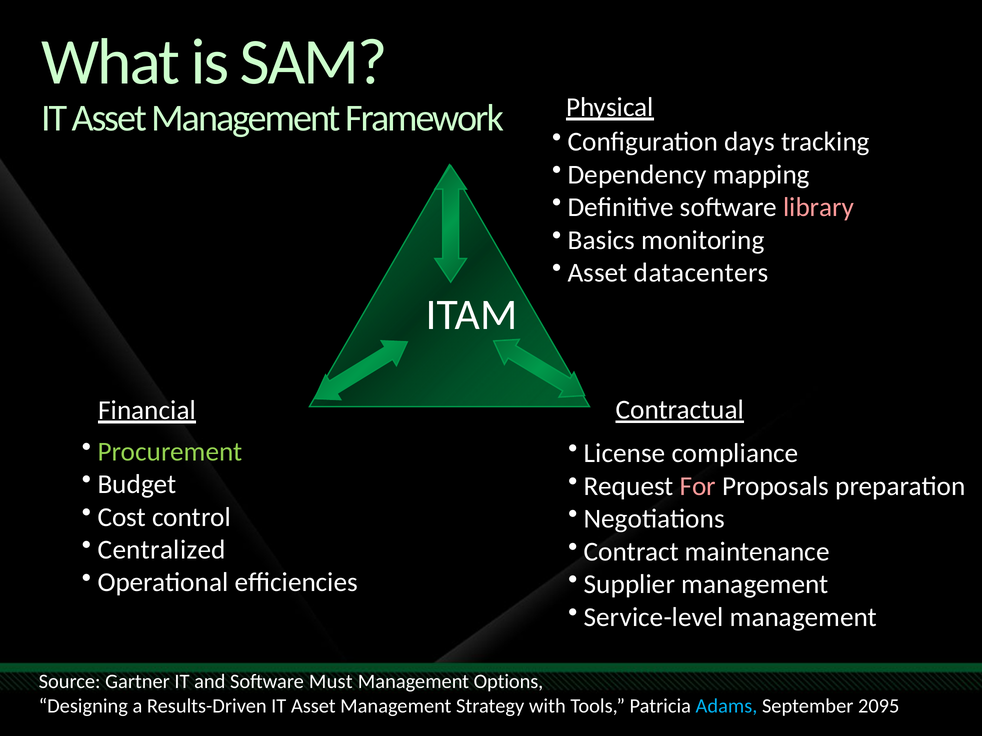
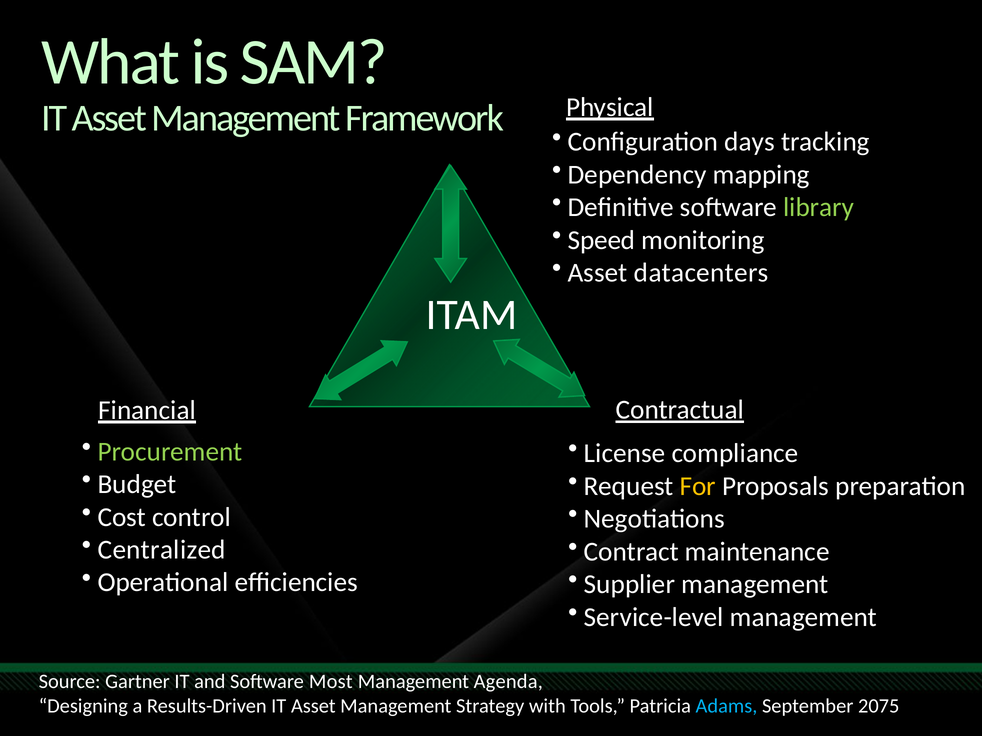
library colour: pink -> light green (819, 208)
Basics: Basics -> Speed (602, 240)
For colour: pink -> yellow (698, 486)
Must: Must -> Most (331, 682)
Options: Options -> Agenda (508, 682)
2095: 2095 -> 2075 (879, 706)
